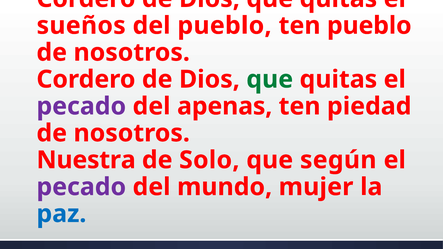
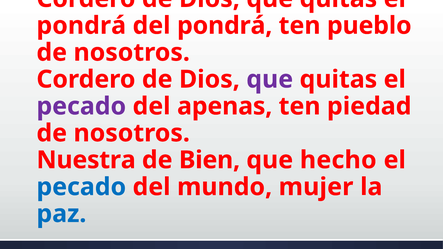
sueños: sueños -> pondrá (81, 26)
del pueblo: pueblo -> pondrá (225, 26)
que colour: green -> purple (270, 79)
Solo: Solo -> Bien (210, 160)
según: según -> hecho (338, 160)
pecado colour: purple -> blue (81, 187)
